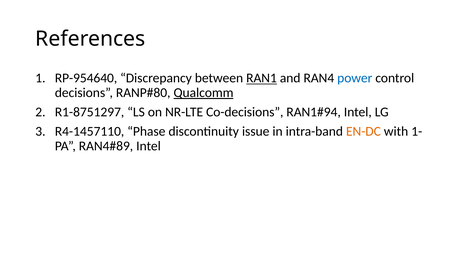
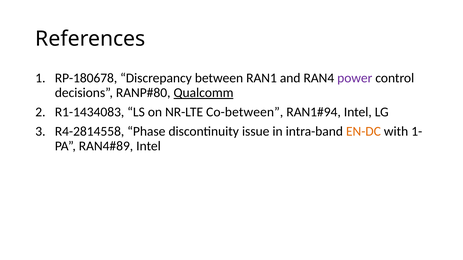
RP-954640: RP-954640 -> RP-180678 (86, 78)
RAN1 underline: present -> none (262, 78)
power colour: blue -> purple (355, 78)
R1-8751297: R1-8751297 -> R1-1434083 (90, 112)
Co-decisions: Co-decisions -> Co-between (245, 112)
R4-1457110: R4-1457110 -> R4-2814558 (90, 132)
